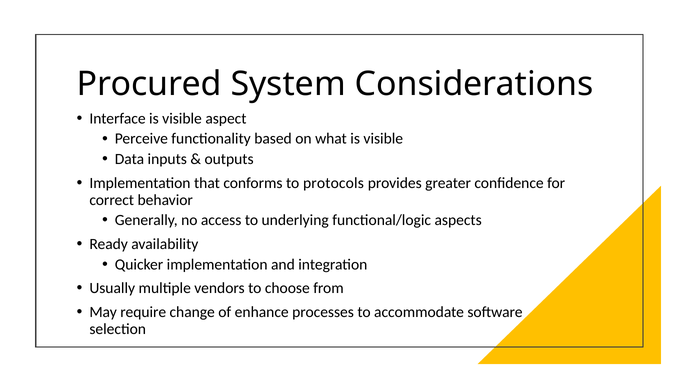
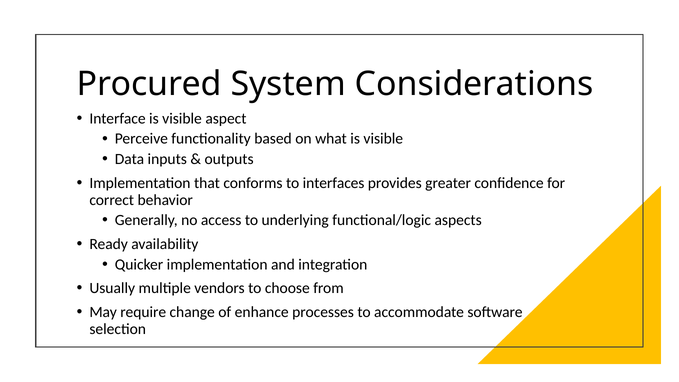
protocols: protocols -> interfaces (334, 183)
